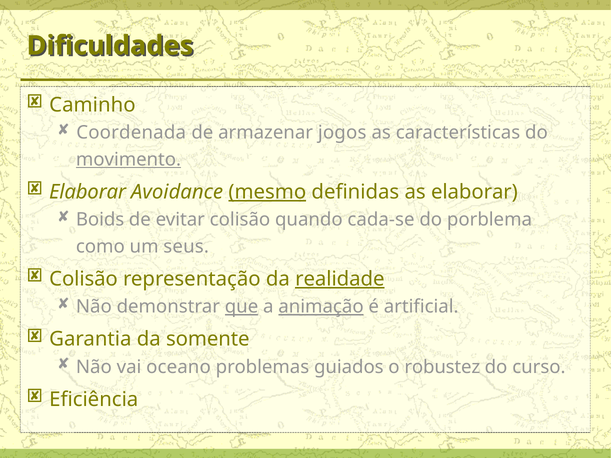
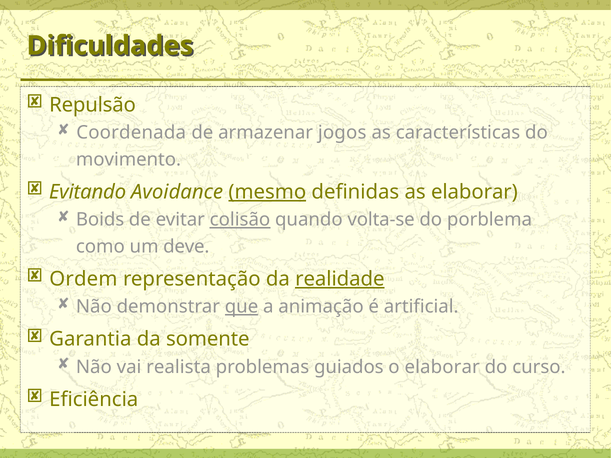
Caminho: Caminho -> Repulsão (93, 105)
movimento underline: present -> none (128, 160)
Elaborar: Elaborar -> Evitando (88, 192)
colisão underline: none -> present (240, 220)
cada-se: cada-se -> volta-se (381, 220)
seus: seus -> deve (186, 247)
Colisão: Colisão -> Ordem (83, 279)
animação underline: present -> none (321, 307)
oceano: oceano -> realista (179, 367)
o robustez: robustez -> elaborar (442, 367)
